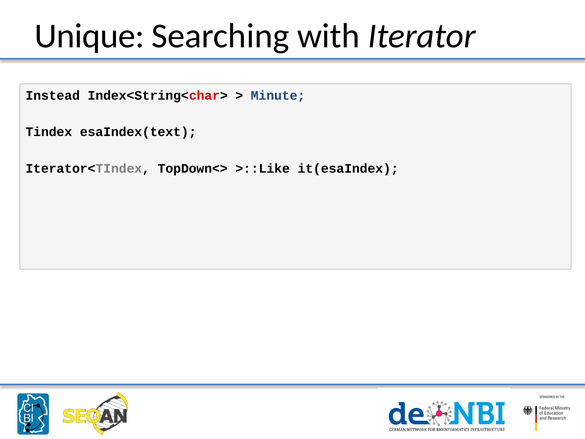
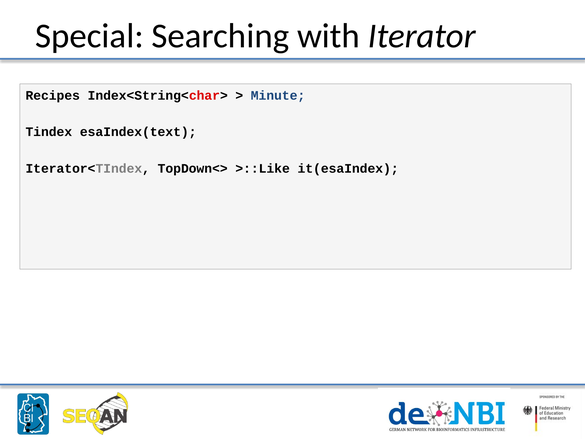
Unique: Unique -> Special (89, 36)
Instead: Instead -> Recipes (53, 96)
